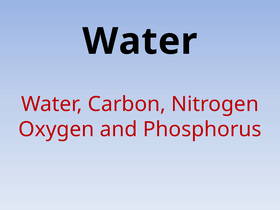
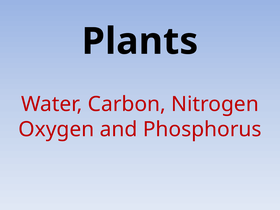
Water: Water -> Plants (140, 41)
